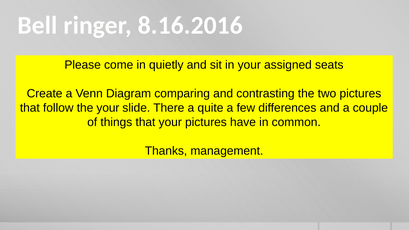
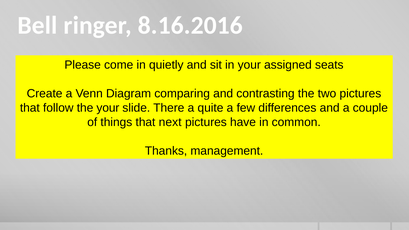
that your: your -> next (170, 122)
